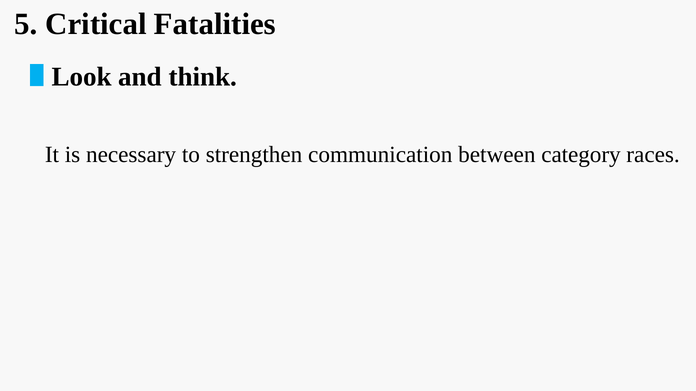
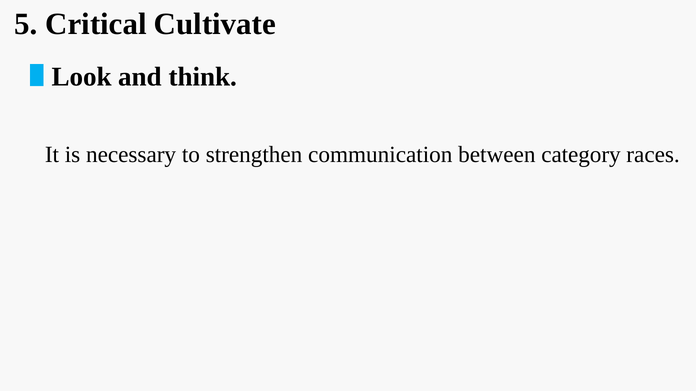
Fatalities: Fatalities -> Cultivate (215, 24)
